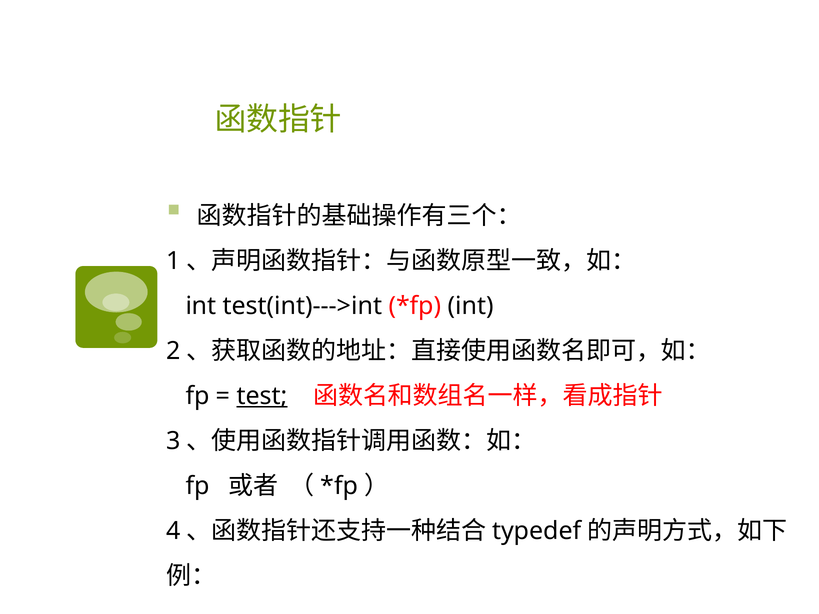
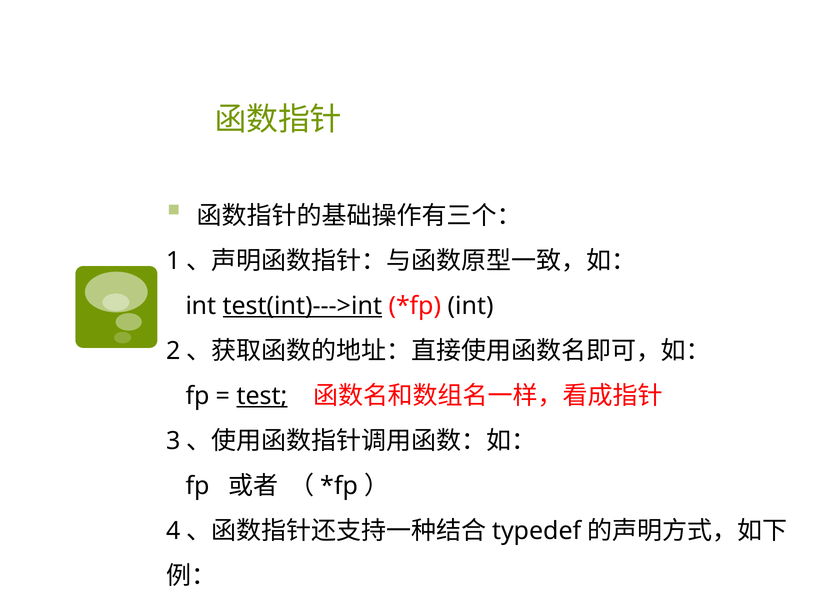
test(int)--->int underline: none -> present (302, 306)
